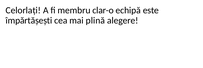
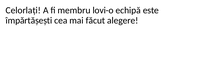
clar-o: clar-o -> lovi-o (103, 10)
plină: plină -> făcut (95, 20)
